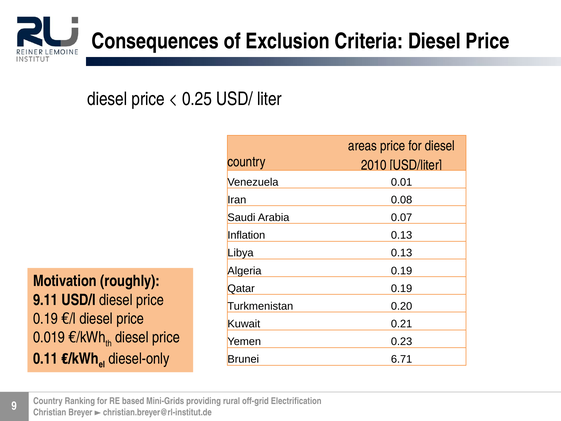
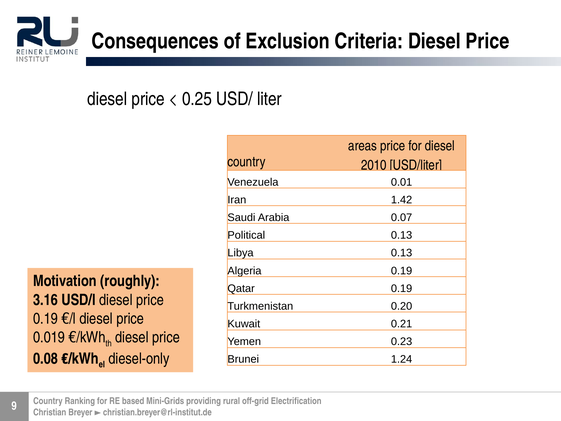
0.08: 0.08 -> 1.42 (402, 200)
Inflation: Inflation -> Political (246, 235)
9.11: 9.11 -> 3.16 (45, 300)
0.11: 0.11 -> 0.08 (45, 358)
6.71: 6.71 -> 1.24 (402, 359)
